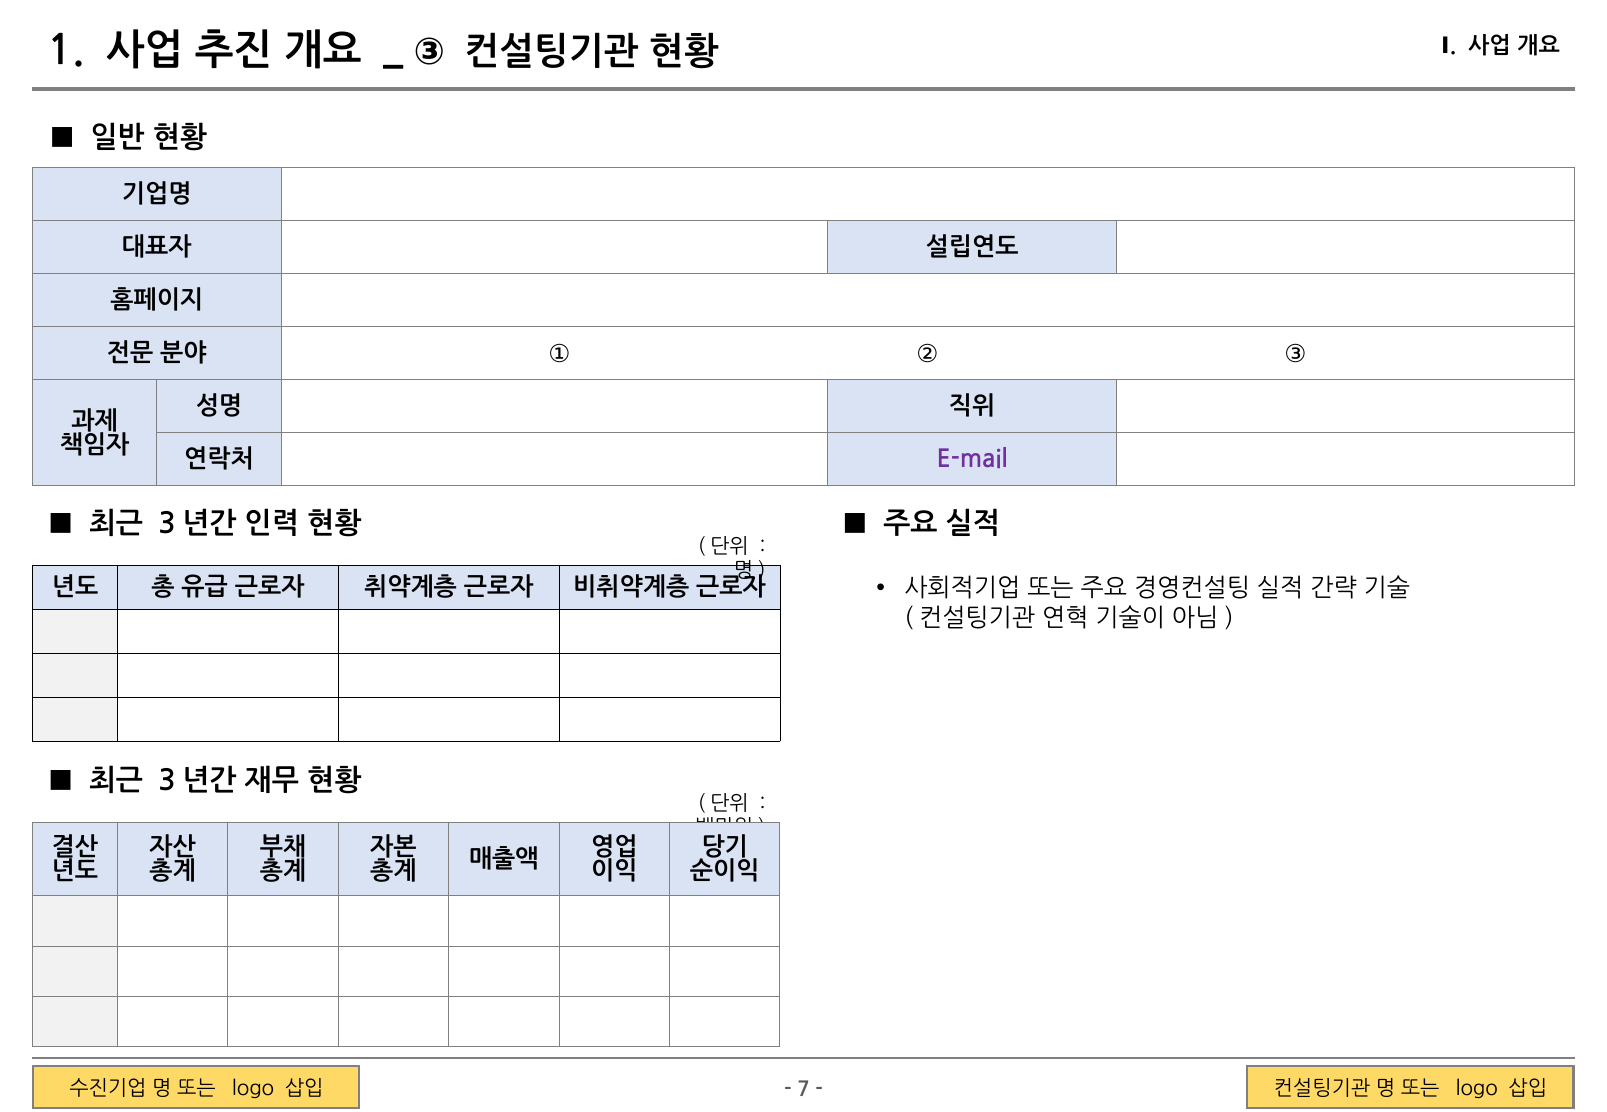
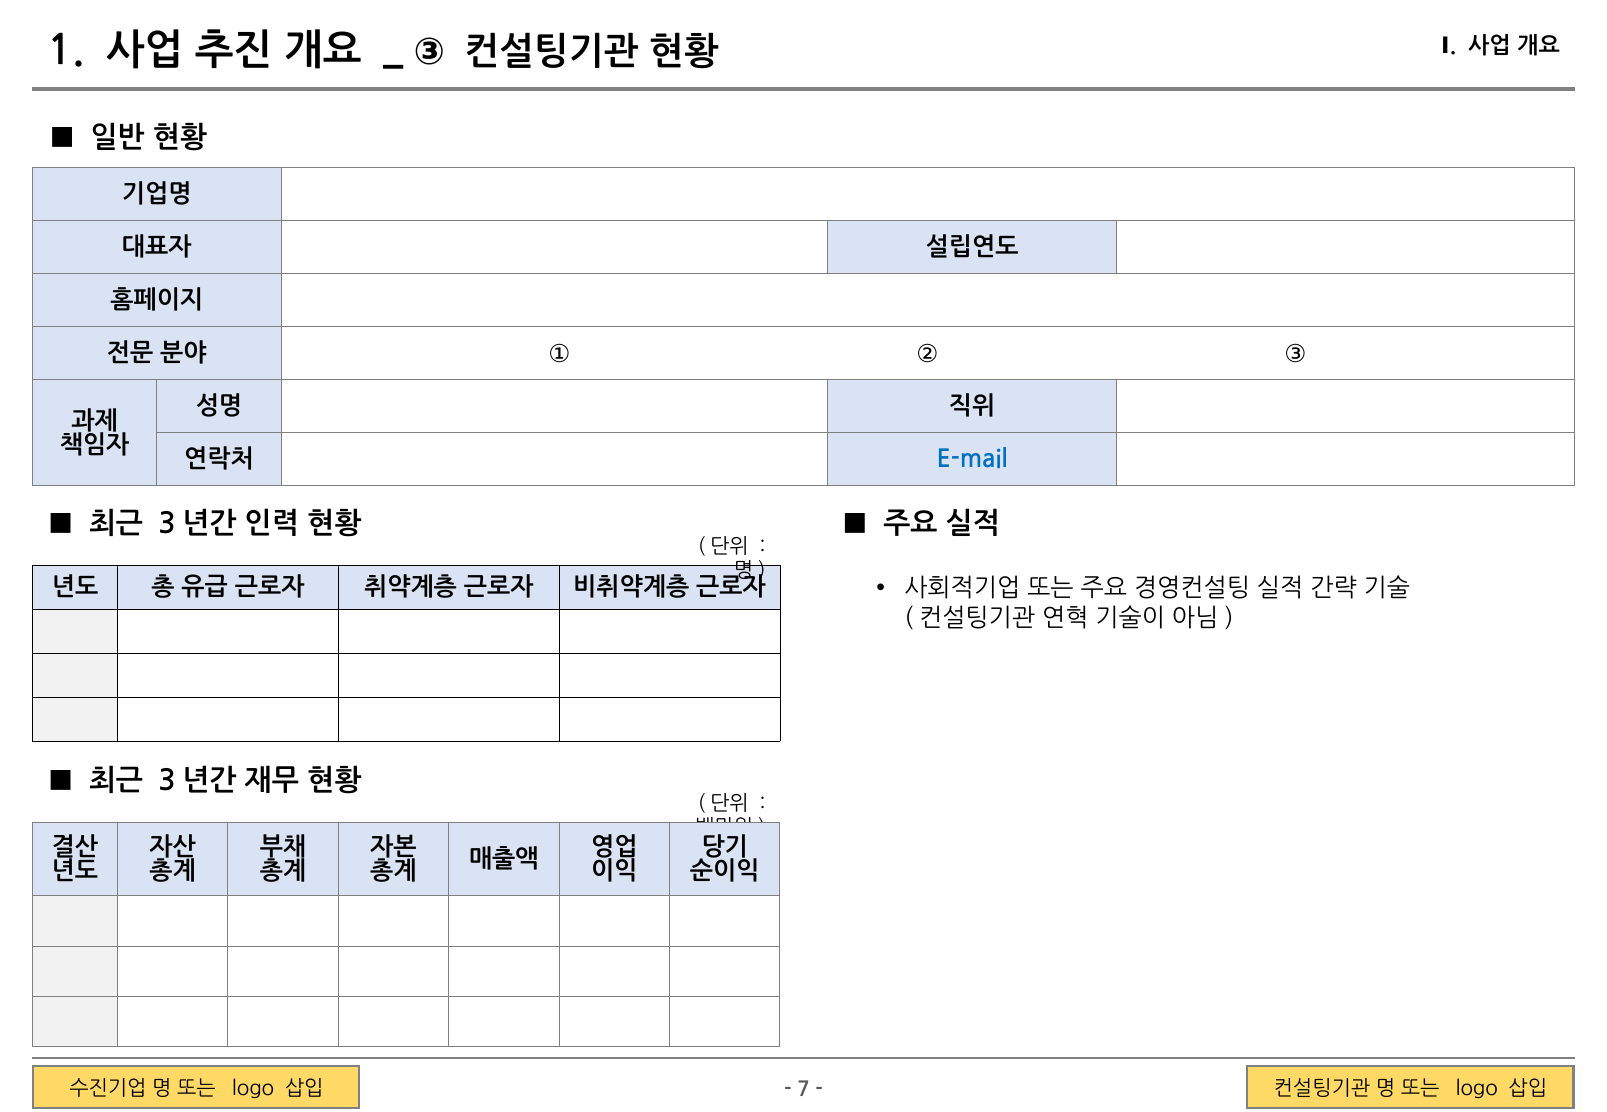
E-mail colour: purple -> blue (972, 460)
